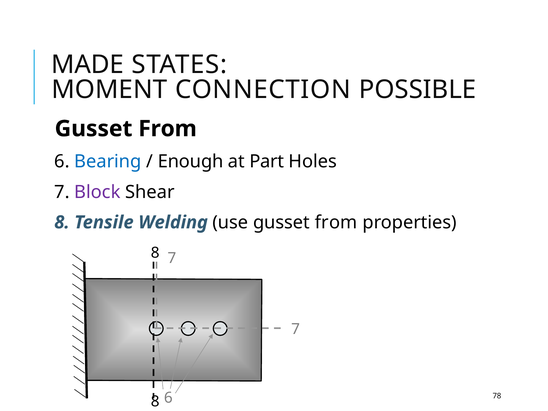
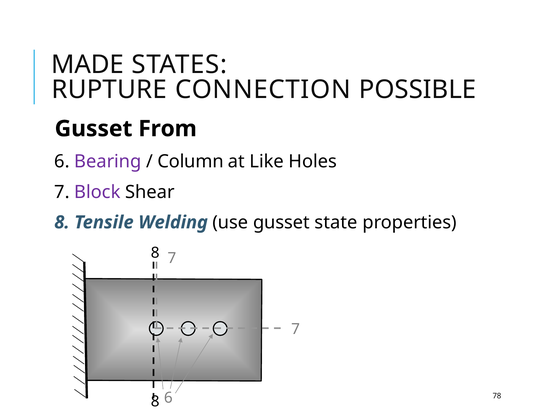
MOMENT: MOMENT -> RUPTURE (109, 90)
Bearing colour: blue -> purple (108, 162)
Enough: Enough -> Column (191, 162)
Part: Part -> Like (267, 162)
use gusset from: from -> state (336, 222)
